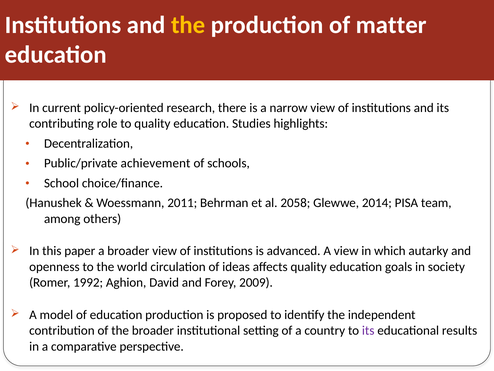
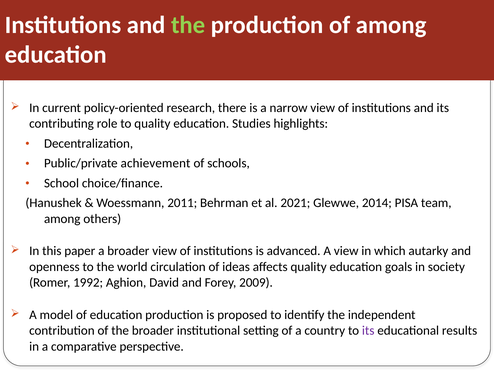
the colour: yellow -> light green (188, 25)
of matter: matter -> among (391, 25)
2058: 2058 -> 2021 (295, 203)
